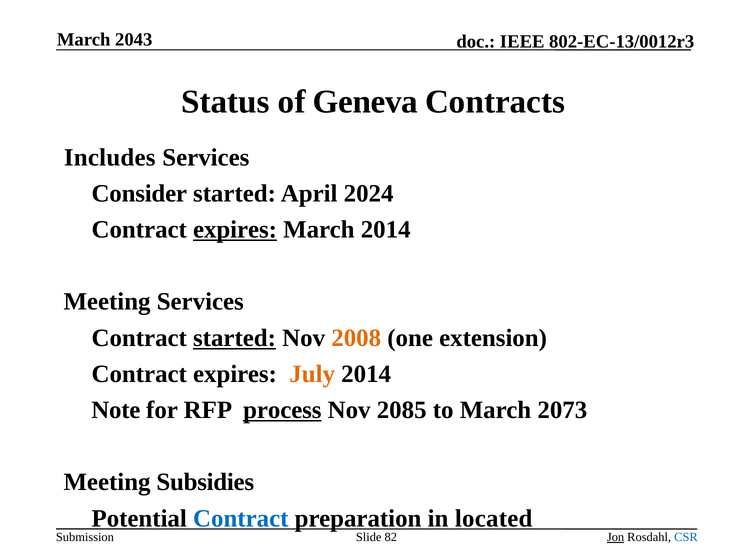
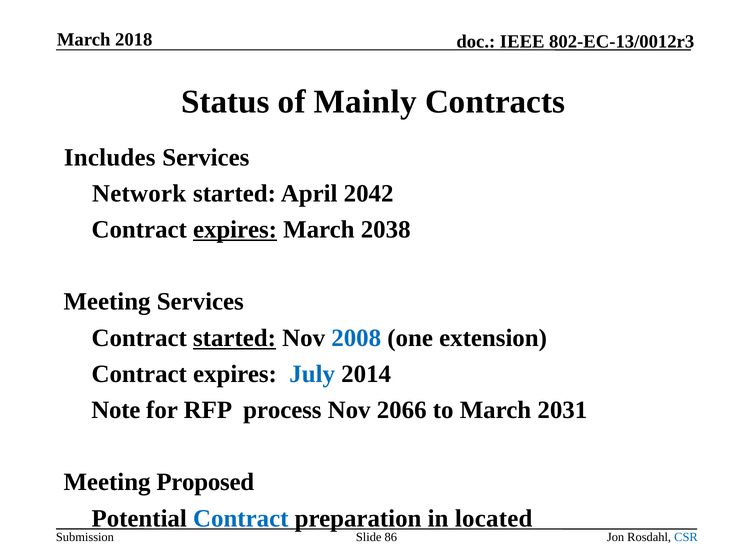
2043: 2043 -> 2018 (134, 40)
Geneva: Geneva -> Mainly (365, 102)
Consider: Consider -> Network (139, 194)
2024: 2024 -> 2042 (369, 194)
March 2014: 2014 -> 2038 (386, 230)
2008 colour: orange -> blue (356, 338)
July colour: orange -> blue (312, 374)
process underline: present -> none (282, 410)
2085: 2085 -> 2066 (402, 410)
2073: 2073 -> 2031 (562, 410)
Subsidies: Subsidies -> Proposed (205, 482)
82: 82 -> 86 (391, 537)
Jon underline: present -> none (616, 537)
